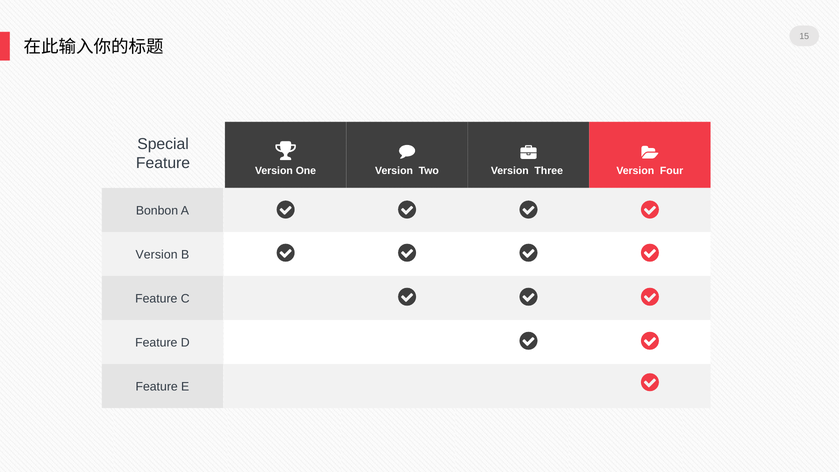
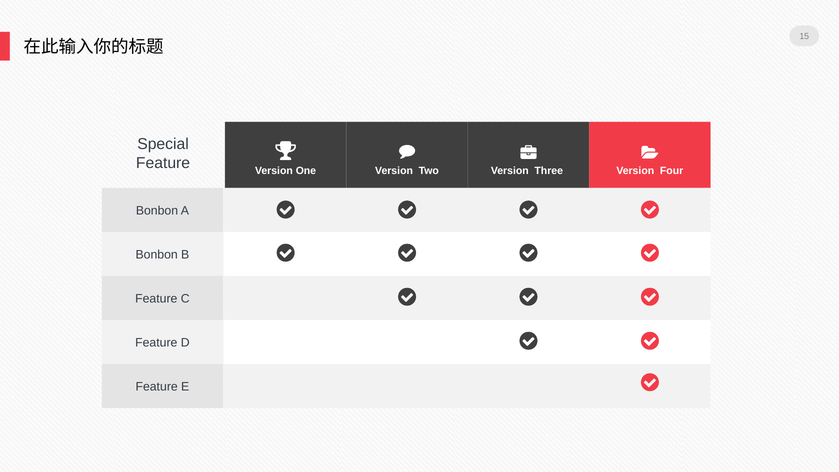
Version: Version -> Bonbon (157, 255)
